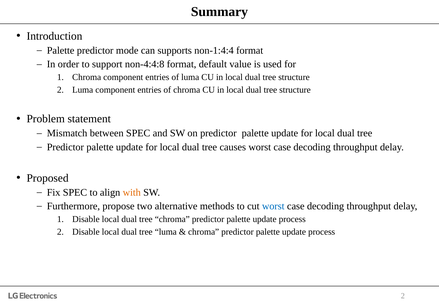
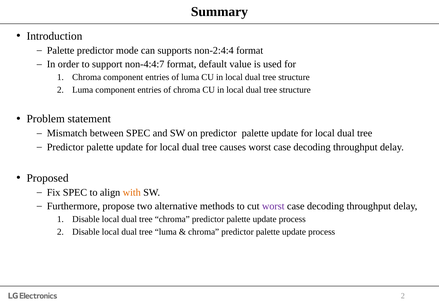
non-1:4:4: non-1:4:4 -> non-2:4:4 (214, 50)
non-4:4:8: non-4:4:8 -> non-4:4:7 (145, 64)
worst colour: blue -> purple (273, 206)
